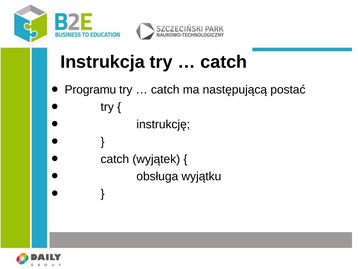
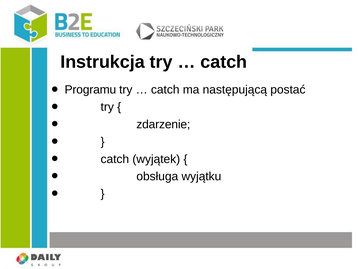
instrukcję: instrukcję -> zdarzenie (163, 124)
